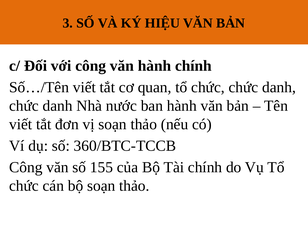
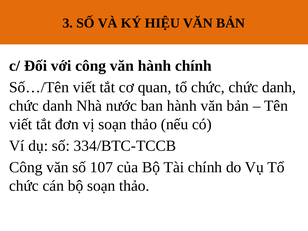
360/BTC-TCCB: 360/BTC-TCCB -> 334/BTC-TCCB (125, 146)
155: 155 -> 107 (101, 167)
